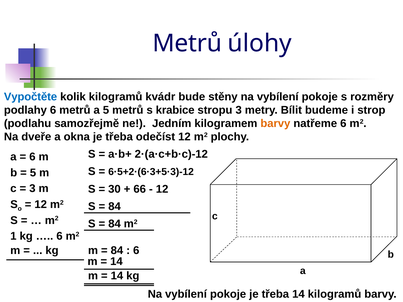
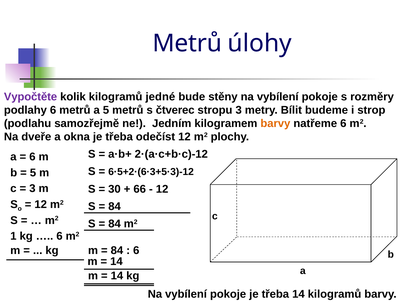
Vypočtěte colour: blue -> purple (31, 97)
kvádr: kvádr -> jedné (160, 97)
krabice: krabice -> čtverec (175, 110)
